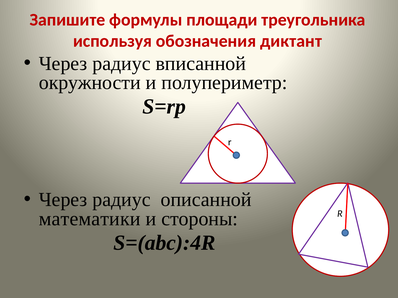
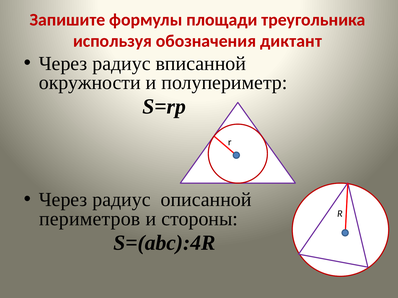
математики: математики -> периметров (90, 219)
